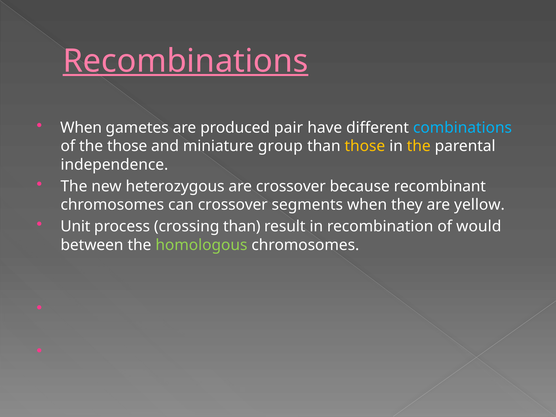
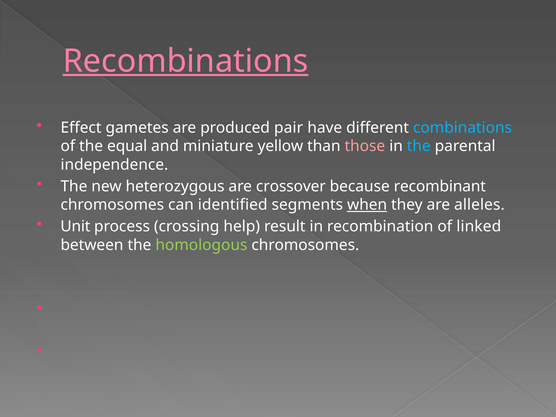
When: When -> Effect (81, 128)
the those: those -> equal (127, 146)
group: group -> yellow (280, 146)
those colour: yellow -> pink (365, 146)
the colour: yellow -> light blue (419, 146)
can crossover: crossover -> identified (233, 205)
when underline: none -> present (367, 205)
yellow: yellow -> alleles (479, 205)
crossing than: than -> help (242, 226)
would: would -> linked (479, 226)
